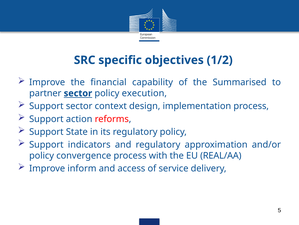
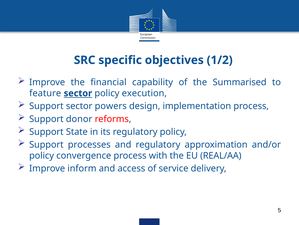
partner: partner -> feature (45, 93)
context: context -> powers (111, 106)
action: action -> donor (79, 119)
indicators: indicators -> processes (89, 144)
